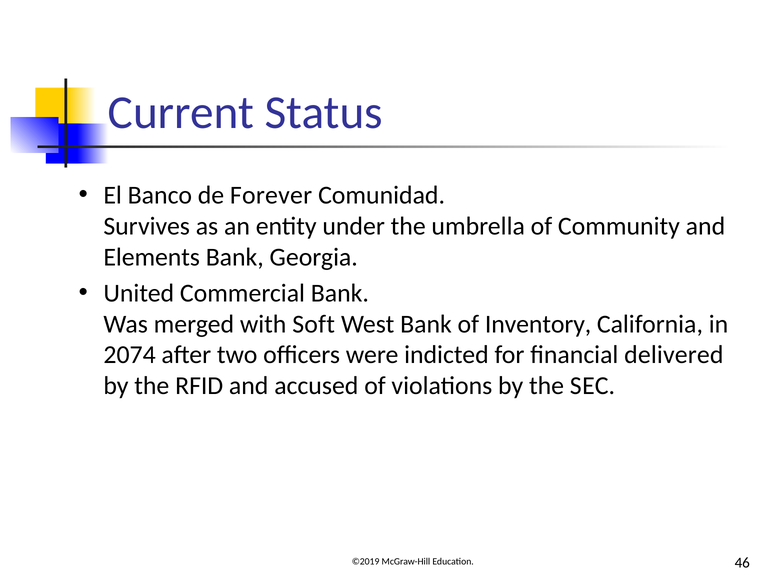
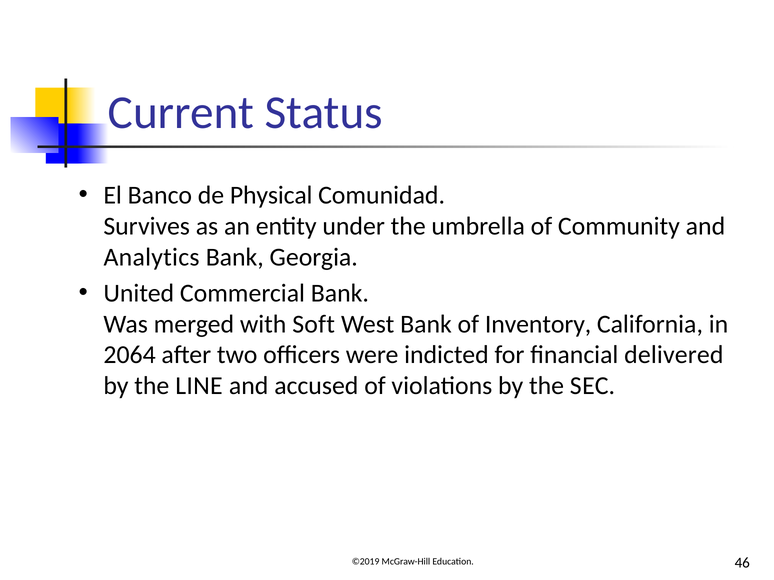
Forever: Forever -> Physical (271, 195)
Elements: Elements -> Analytics (152, 257)
2074: 2074 -> 2064 (130, 355)
RFID: RFID -> LINE (199, 386)
